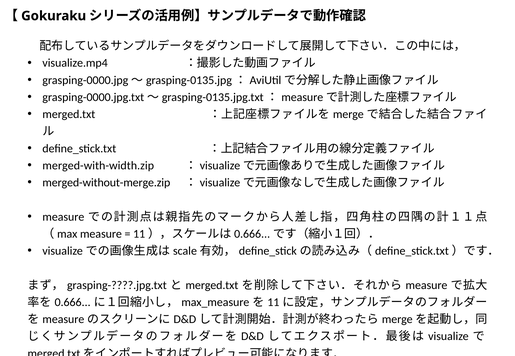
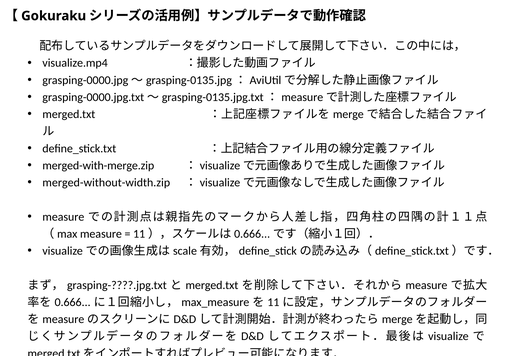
merged-with-width.zip: merged-with-width.zip -> merged-with-merge.zip (98, 166)
merged-without-merge.zip: merged-without-merge.zip -> merged-without-width.zip (106, 183)
